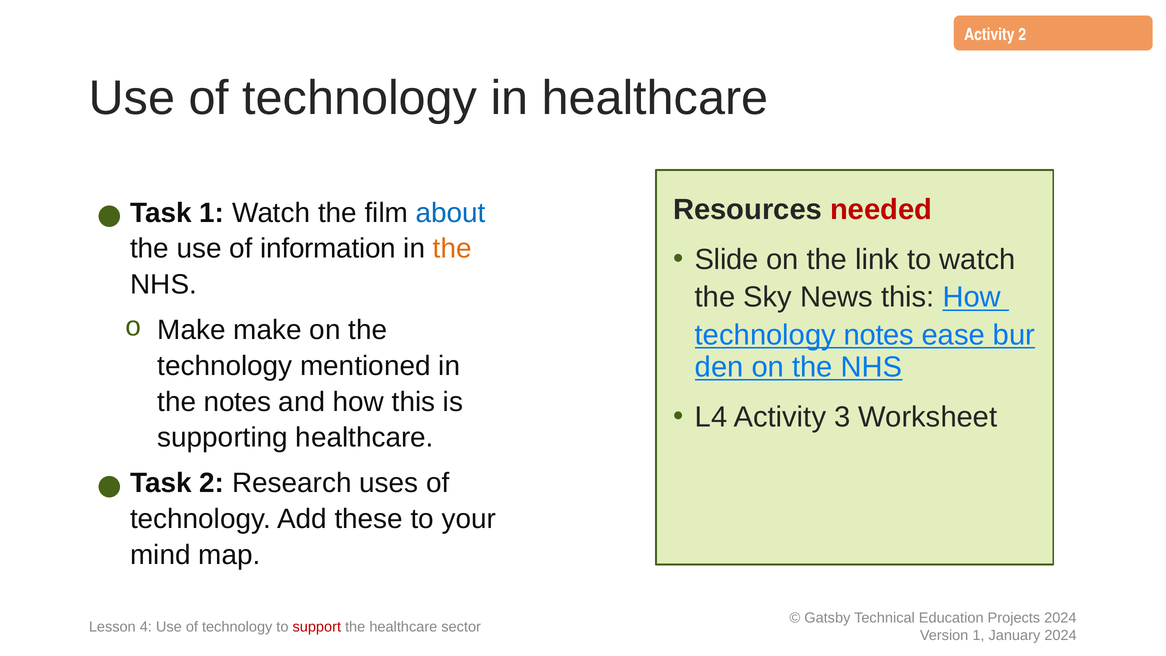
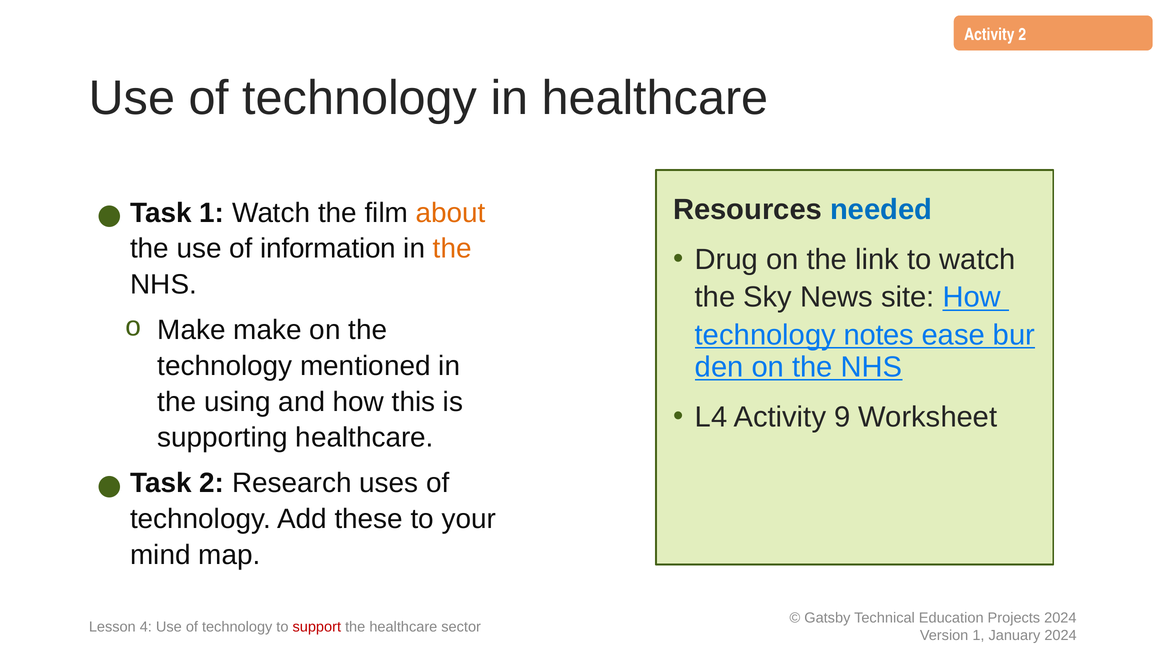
needed colour: red -> blue (881, 210)
about colour: blue -> orange (451, 213)
Slide: Slide -> Drug (726, 260)
News this: this -> site (908, 297)
the notes: notes -> using (237, 402)
3: 3 -> 9 (842, 417)
